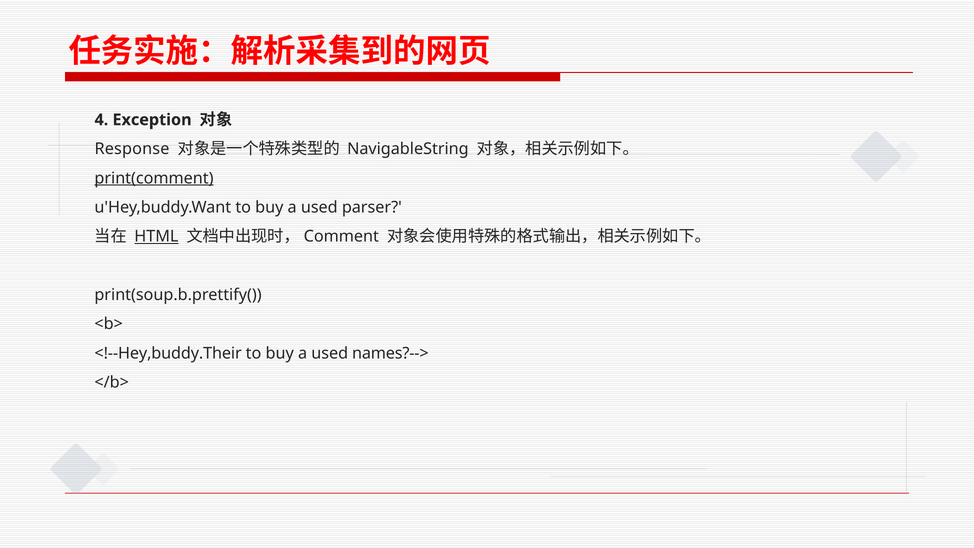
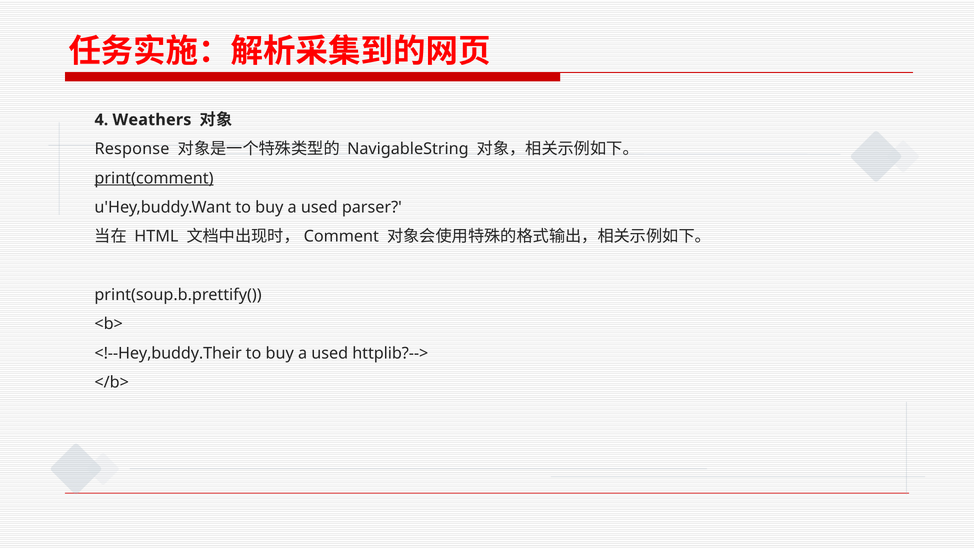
Exception: Exception -> Weathers (152, 120)
HTML underline: present -> none (156, 236)
names?-->: names?--> -> httplib?--> (390, 353)
